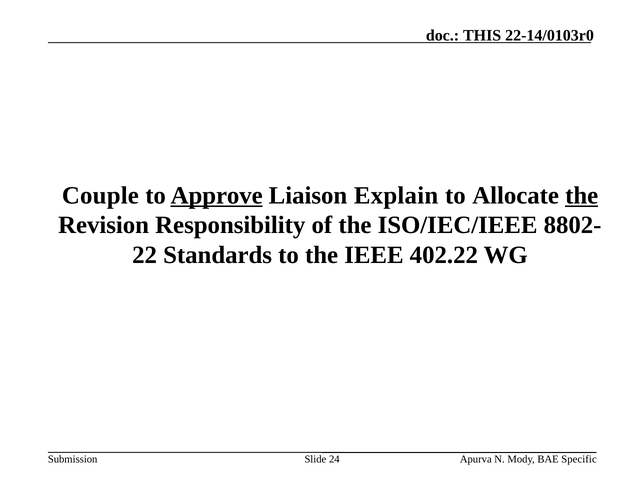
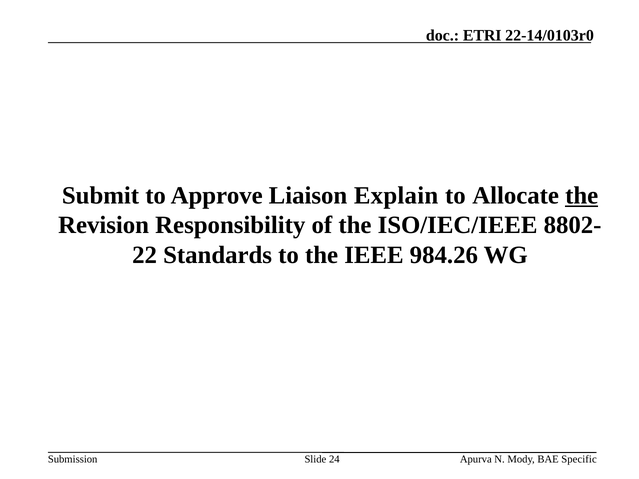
THIS: THIS -> ETRI (482, 36)
Couple: Couple -> Submit (101, 196)
Approve underline: present -> none (217, 196)
402.22: 402.22 -> 984.26 (444, 255)
